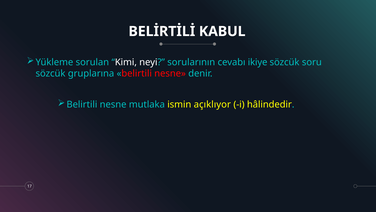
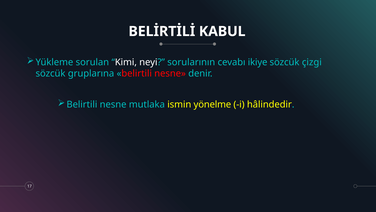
soru: soru -> çizgi (312, 62)
açıklıyor: açıklıyor -> yönelme (212, 104)
